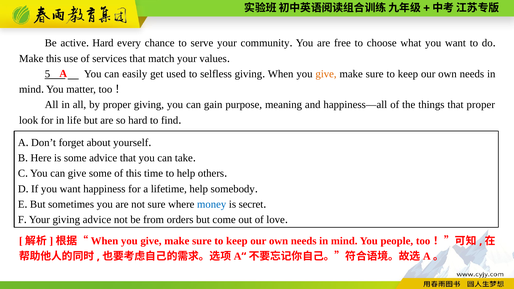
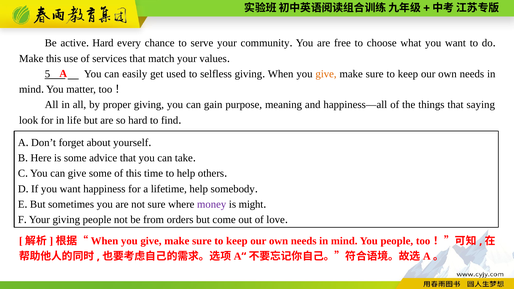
that proper: proper -> saying (481, 105)
money colour: blue -> purple (212, 204)
secret: secret -> might (251, 204)
giving advice: advice -> people (97, 220)
